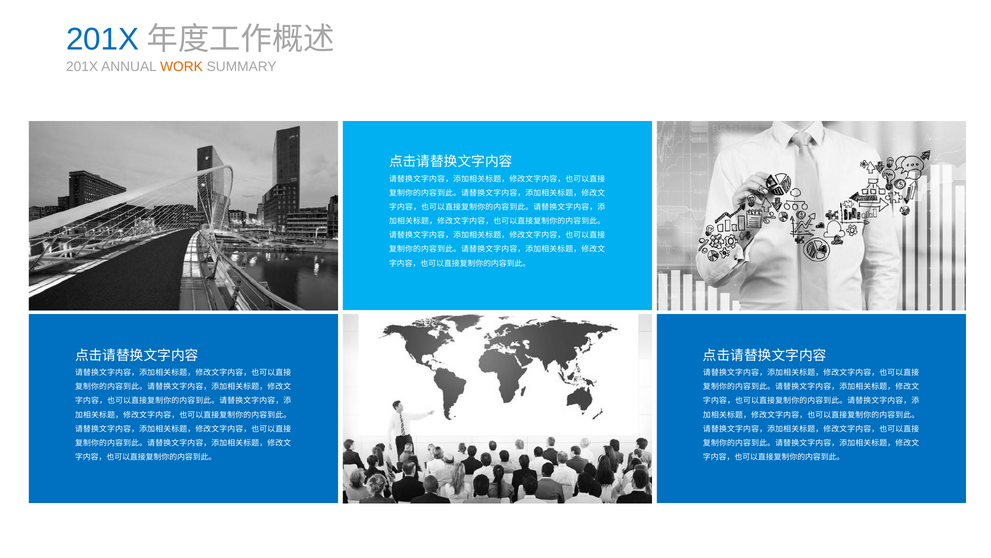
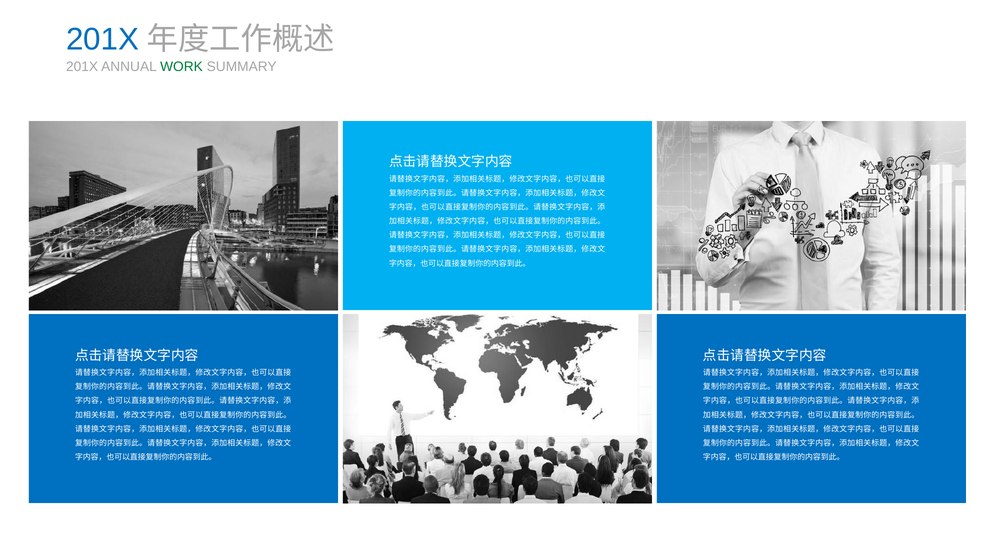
WORK colour: orange -> green (182, 67)
